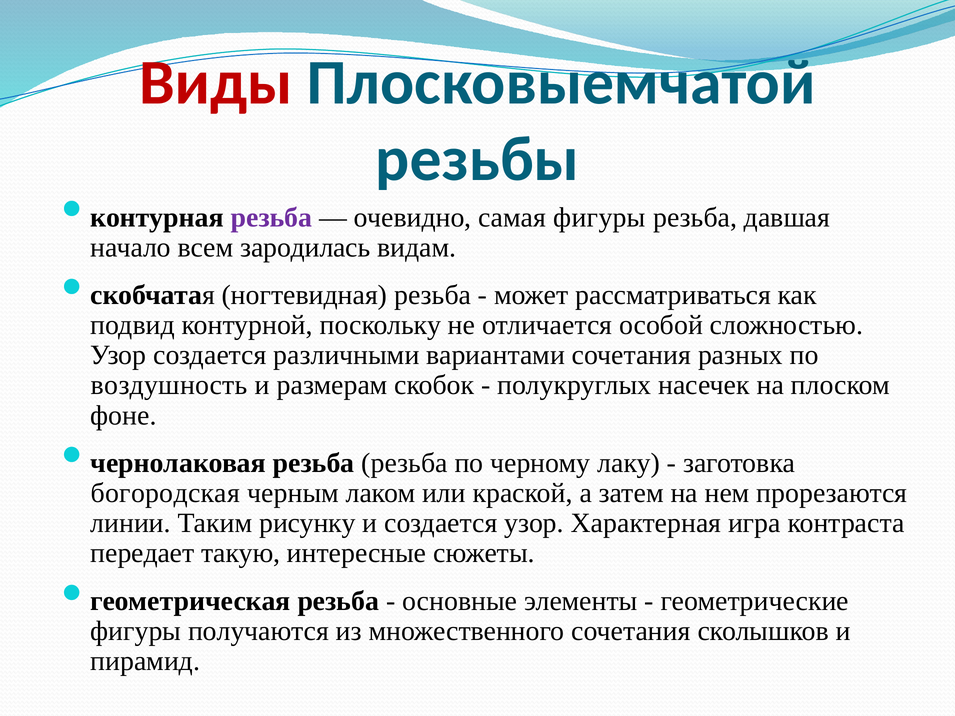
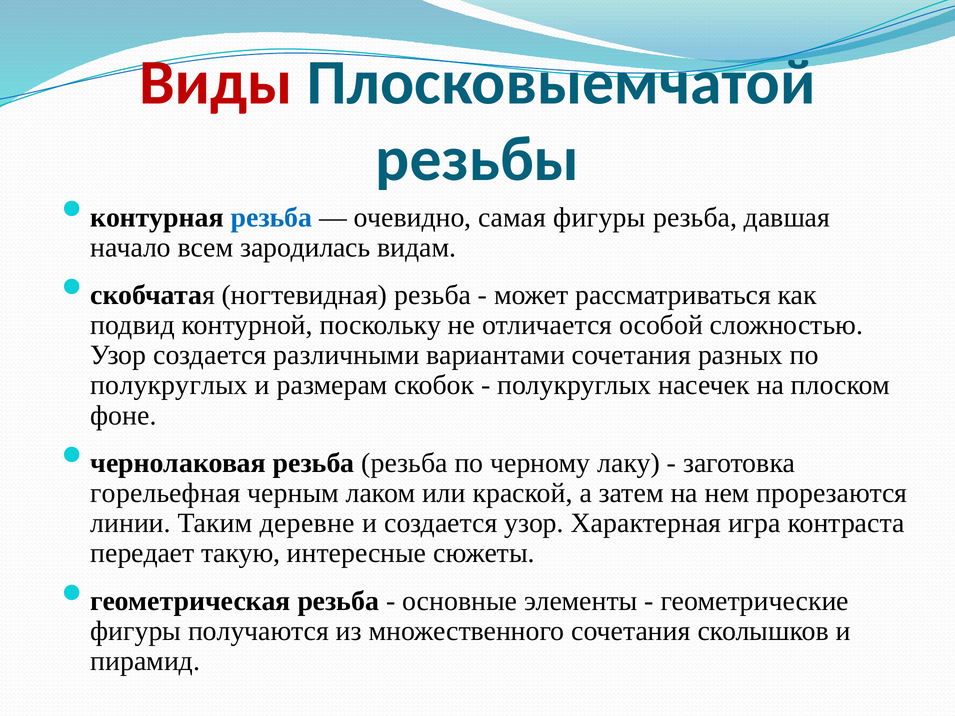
резьба colour: purple -> blue (271, 217)
воздушность: воздушность -> полукруглых (169, 385)
богородская: богородская -> горельефная (165, 493)
рисунку: рисунку -> деревне (307, 523)
